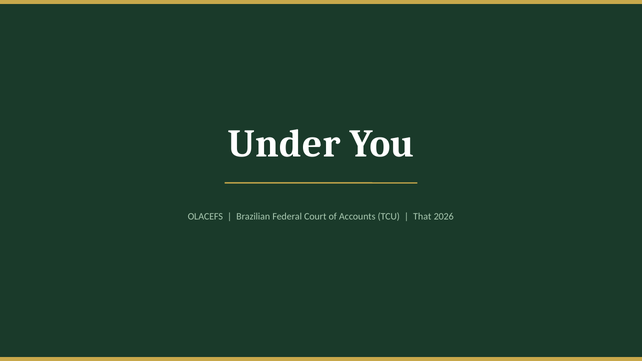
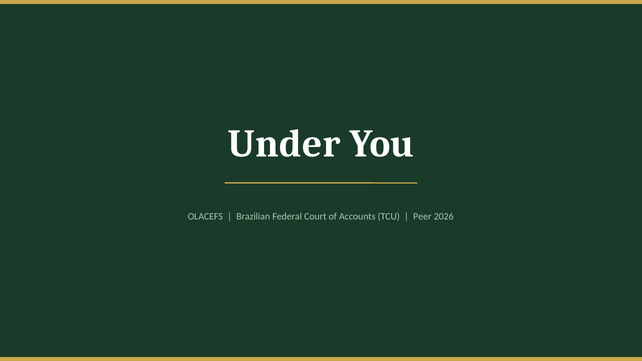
That: That -> Peer (422, 217)
